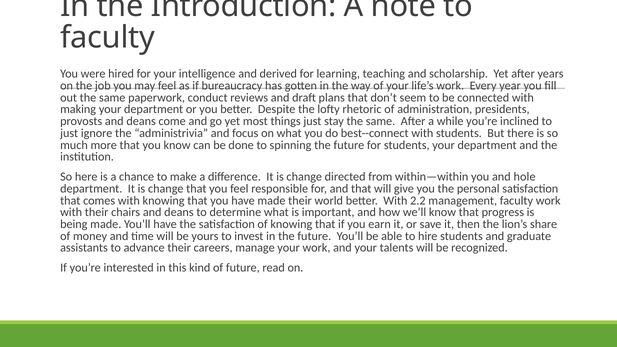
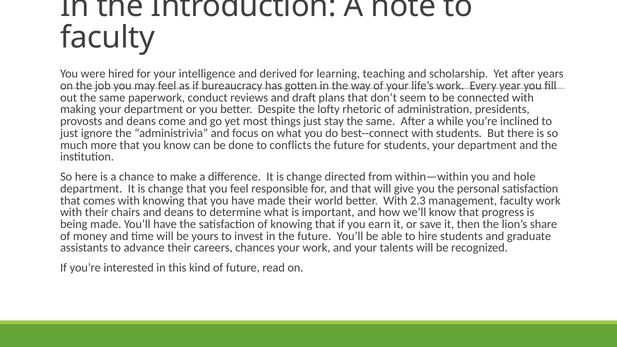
spinning: spinning -> conflicts (291, 145)
2.2: 2.2 -> 2.3 (418, 201)
manage: manage -> chances (255, 248)
